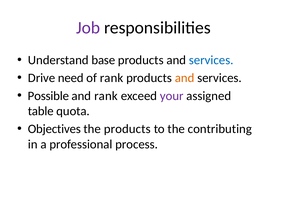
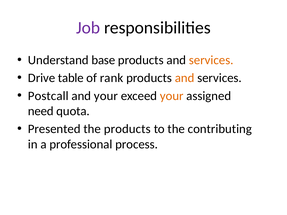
services colour: blue -> orange (211, 60)
need: need -> table (71, 78)
Possible: Possible -> Postcall (48, 96)
and rank: rank -> your (106, 96)
your colour: purple -> orange (172, 96)
table: table -> need (41, 111)
Objectives: Objectives -> Presented (54, 129)
